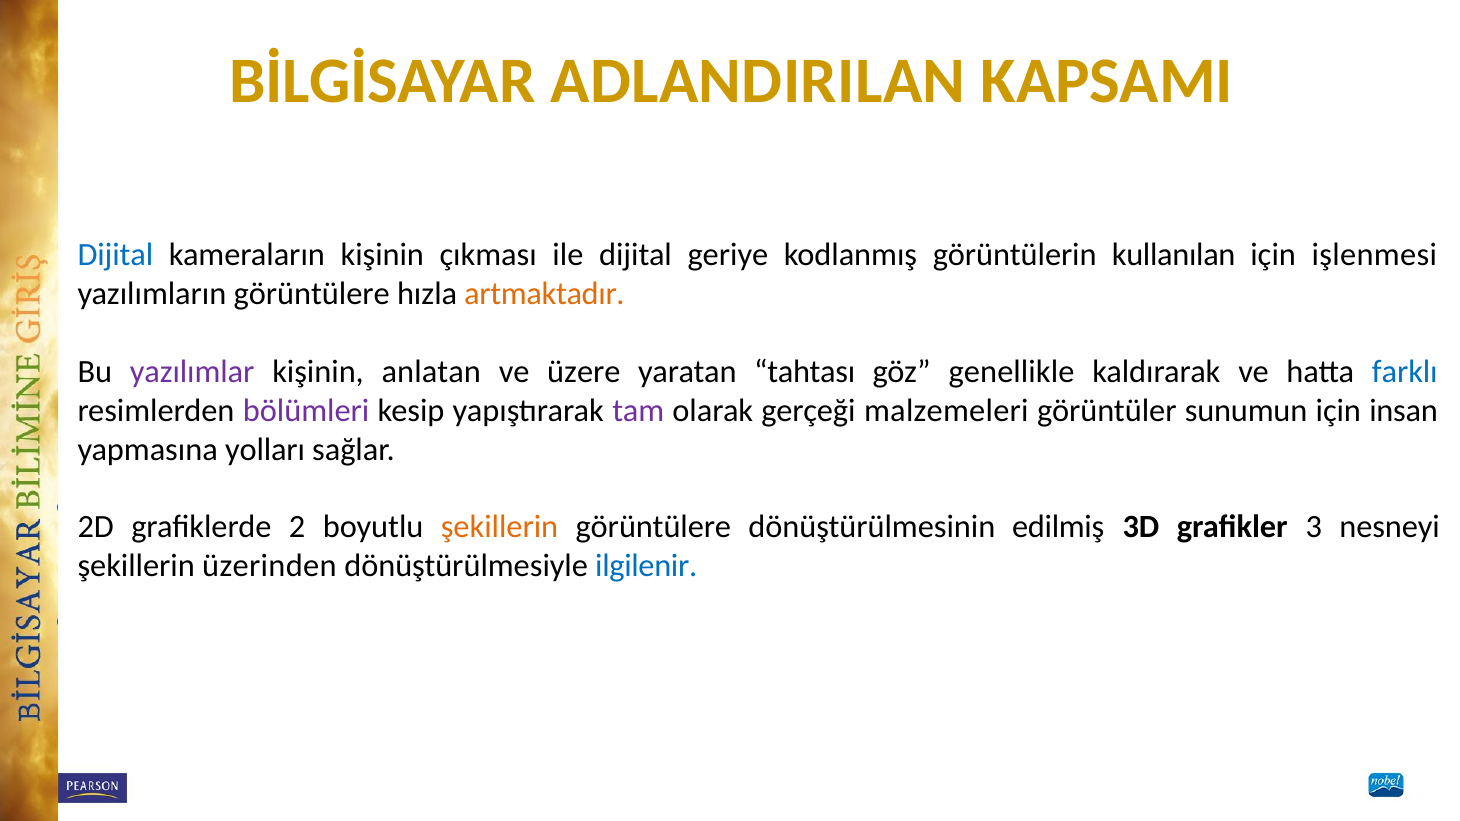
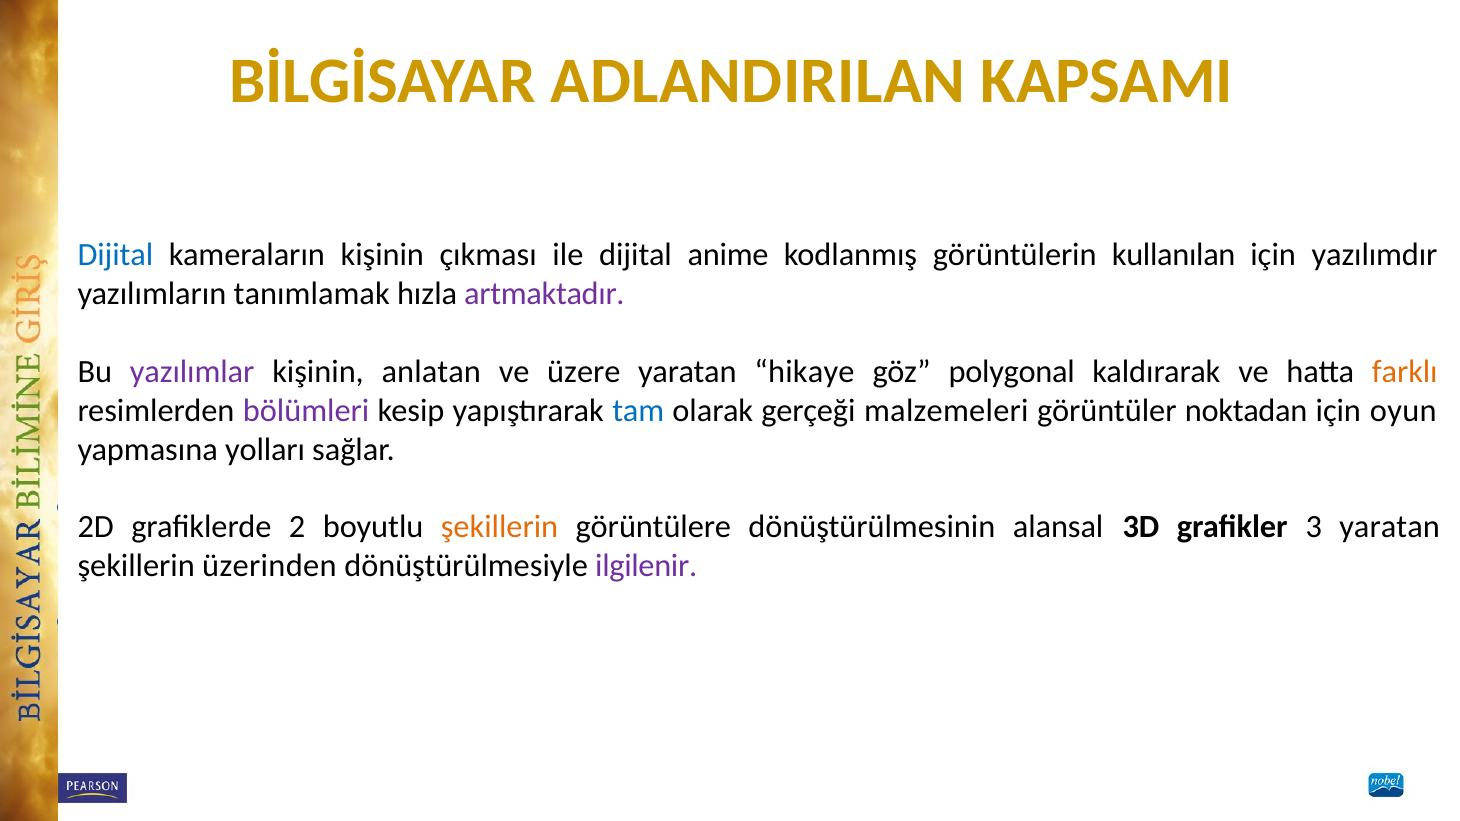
geriye: geriye -> anime (728, 255)
işlenmesi: işlenmesi -> yazılımdır (1374, 255)
yazılımların görüntülere: görüntülere -> tanımlamak (312, 294)
artmaktadır colour: orange -> purple (544, 294)
tahtası: tahtası -> hikaye (804, 372)
genellikle: genellikle -> polygonal (1012, 372)
farklı colour: blue -> orange (1405, 372)
tam colour: purple -> blue (638, 411)
sunumun: sunumun -> noktadan (1246, 411)
insan: insan -> oyun (1403, 411)
edilmiş: edilmiş -> alansal (1058, 527)
3 nesneyi: nesneyi -> yaratan (1390, 527)
ilgilenir colour: blue -> purple (646, 566)
